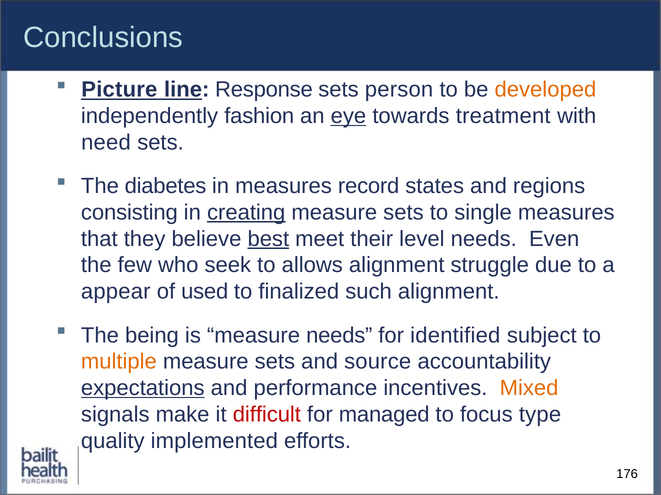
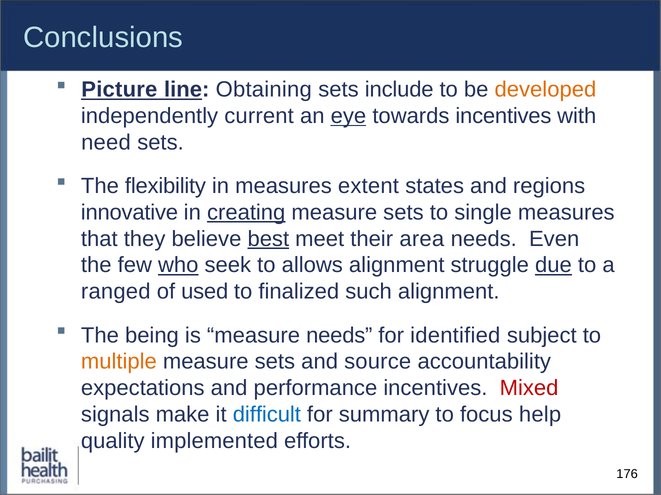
Response: Response -> Obtaining (264, 90)
person: person -> include (399, 90)
fashion: fashion -> current (259, 116)
towards treatment: treatment -> incentives (503, 116)
diabetes: diabetes -> flexibility (166, 186)
record: record -> extent (368, 186)
consisting: consisting -> innovative (129, 213)
level: level -> area (422, 239)
who underline: none -> present (178, 266)
due underline: none -> present (553, 266)
appear: appear -> ranged (116, 292)
expectations underline: present -> none (143, 389)
Mixed colour: orange -> red (529, 389)
difficult colour: red -> blue (267, 415)
managed: managed -> summary (384, 415)
type: type -> help (540, 415)
